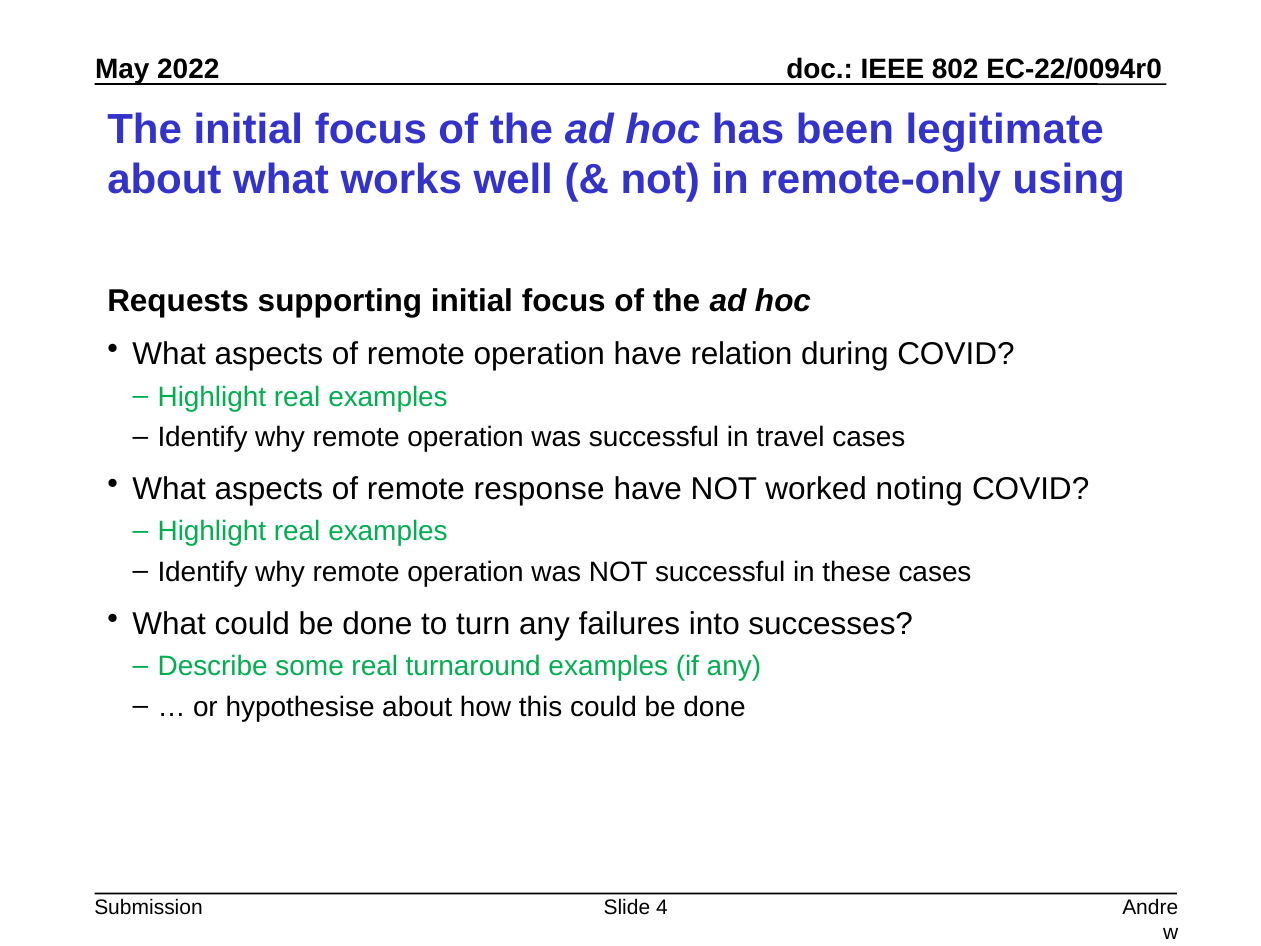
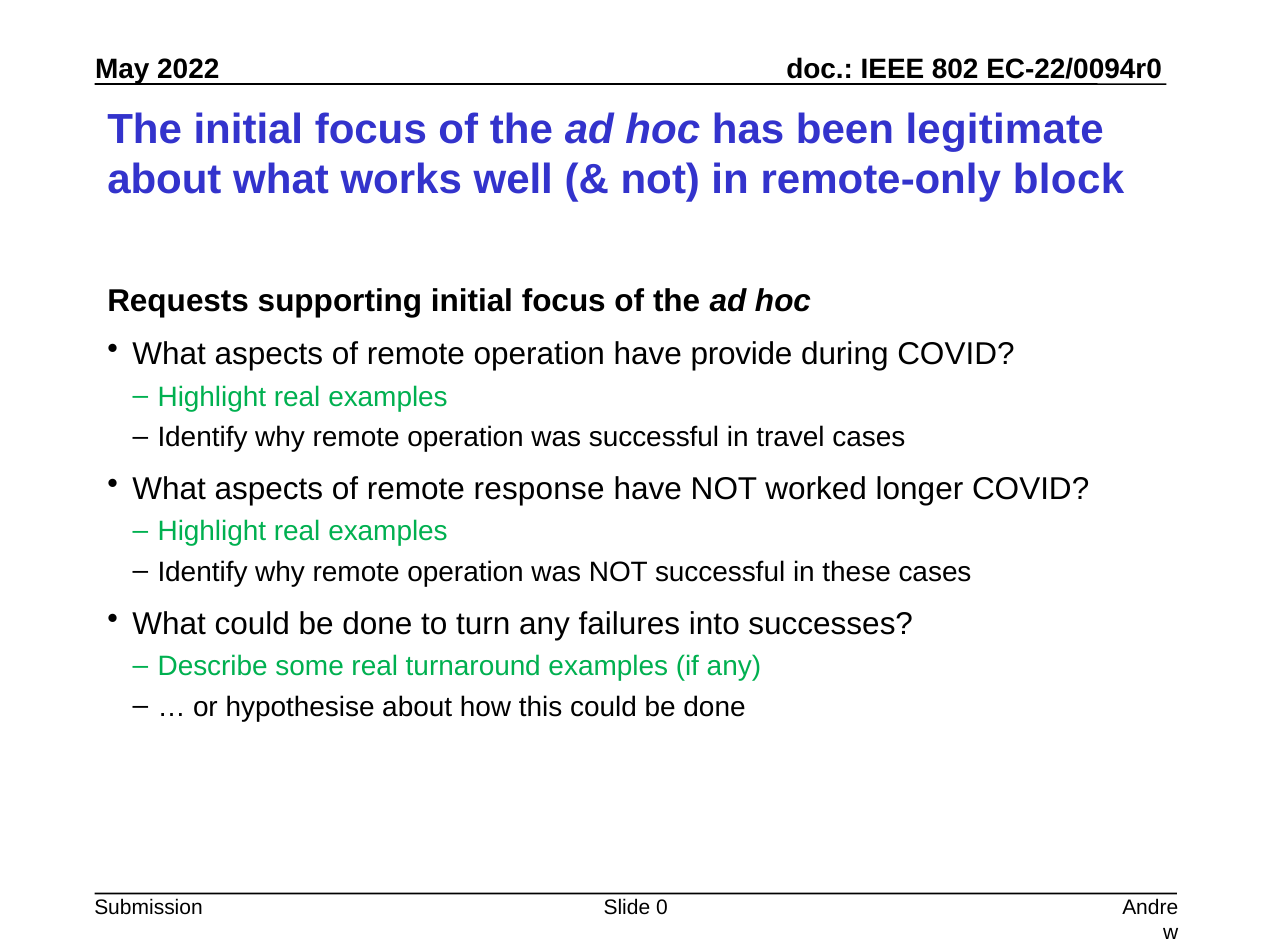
using: using -> block (1068, 180)
relation: relation -> provide (742, 354)
noting: noting -> longer (919, 489)
4: 4 -> 0 (662, 907)
